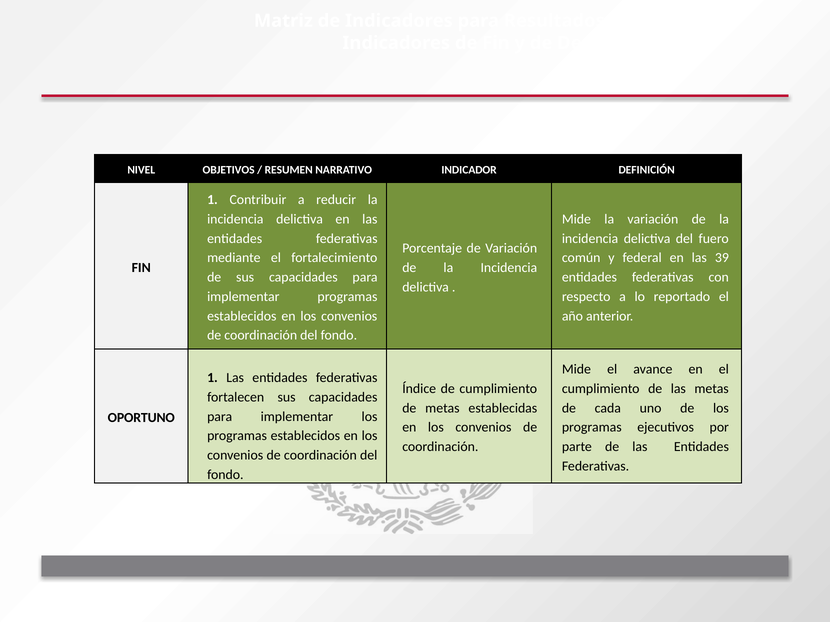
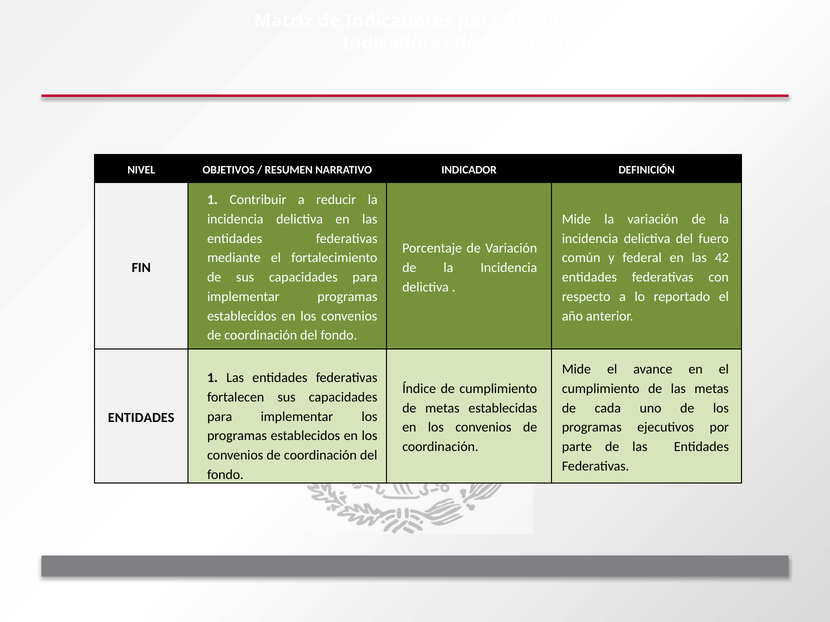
39: 39 -> 42 (722, 258)
OPORTUNO: OPORTUNO -> ENTIDADES (141, 418)
